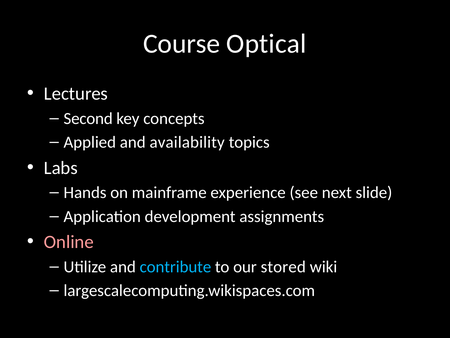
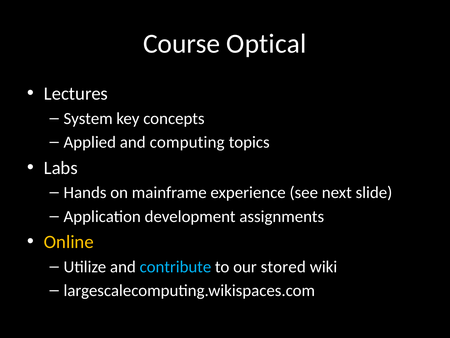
Second: Second -> System (88, 118)
availability: availability -> computing (187, 142)
Online colour: pink -> yellow (69, 242)
